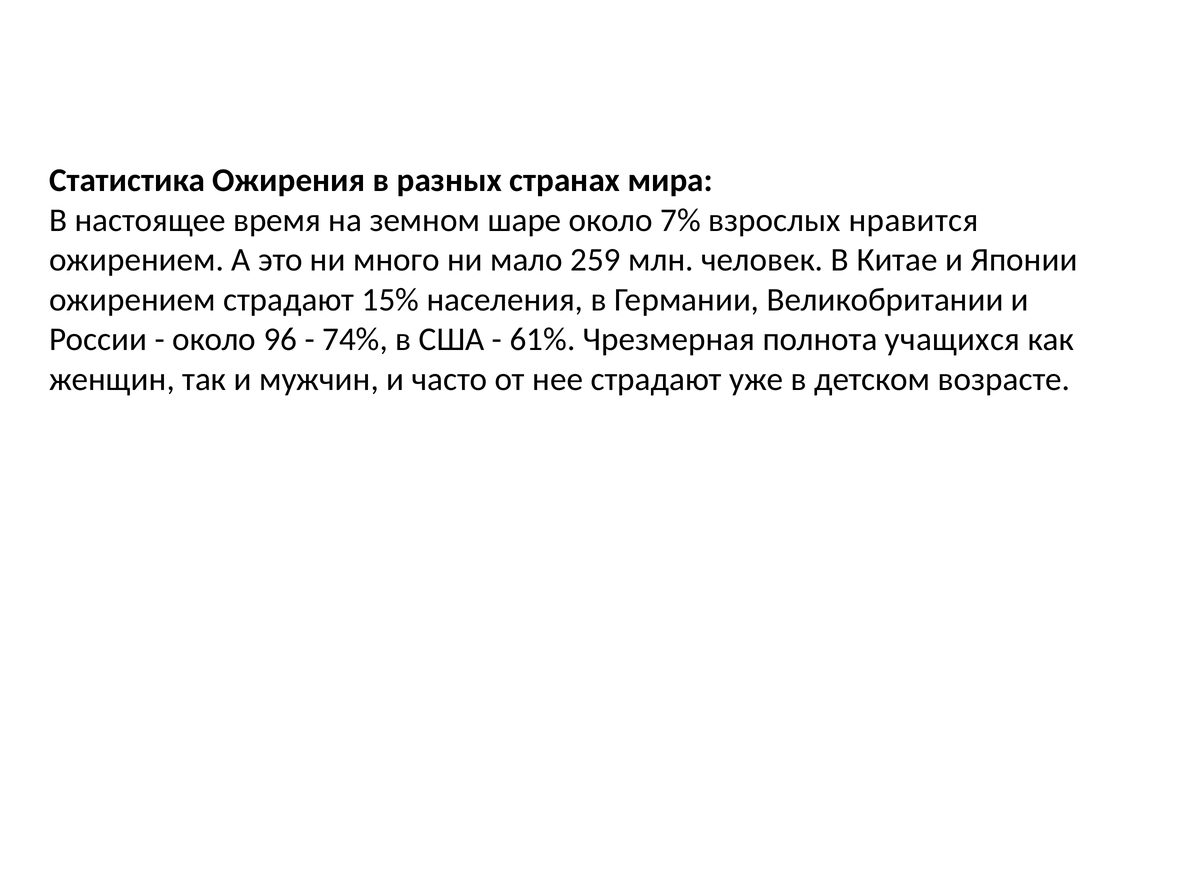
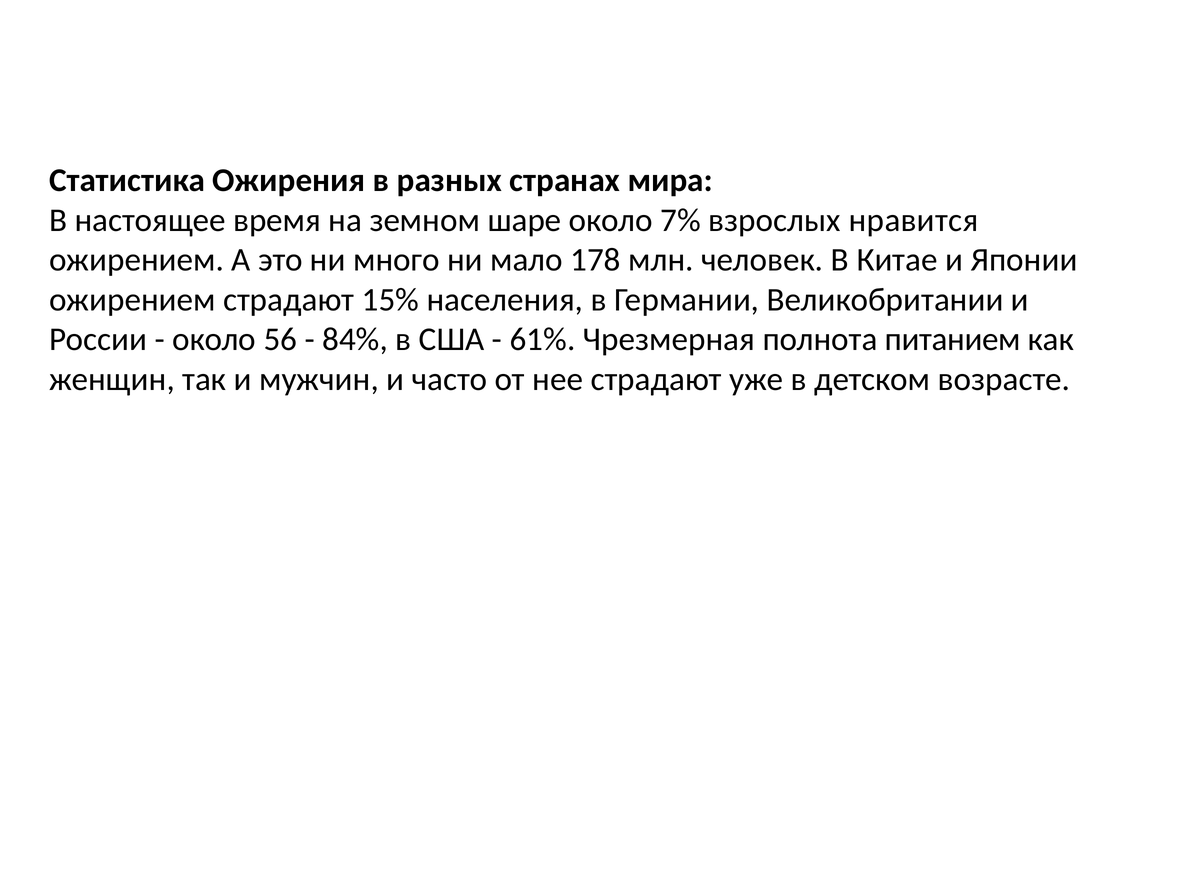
259: 259 -> 178 (596, 260)
96: 96 -> 56 (280, 340)
74%: 74% -> 84% (355, 340)
учащихся: учащихся -> питанием (953, 340)
